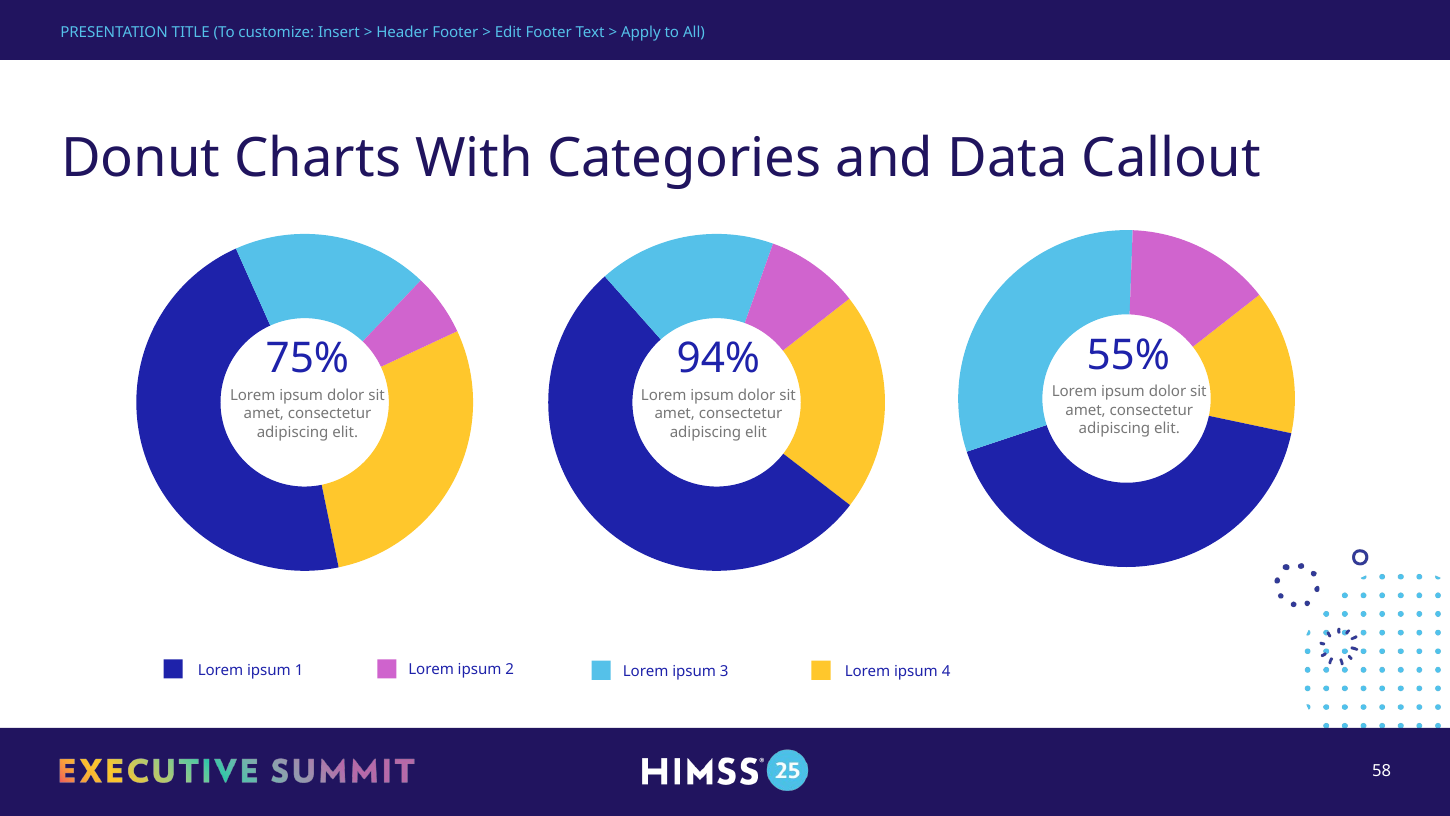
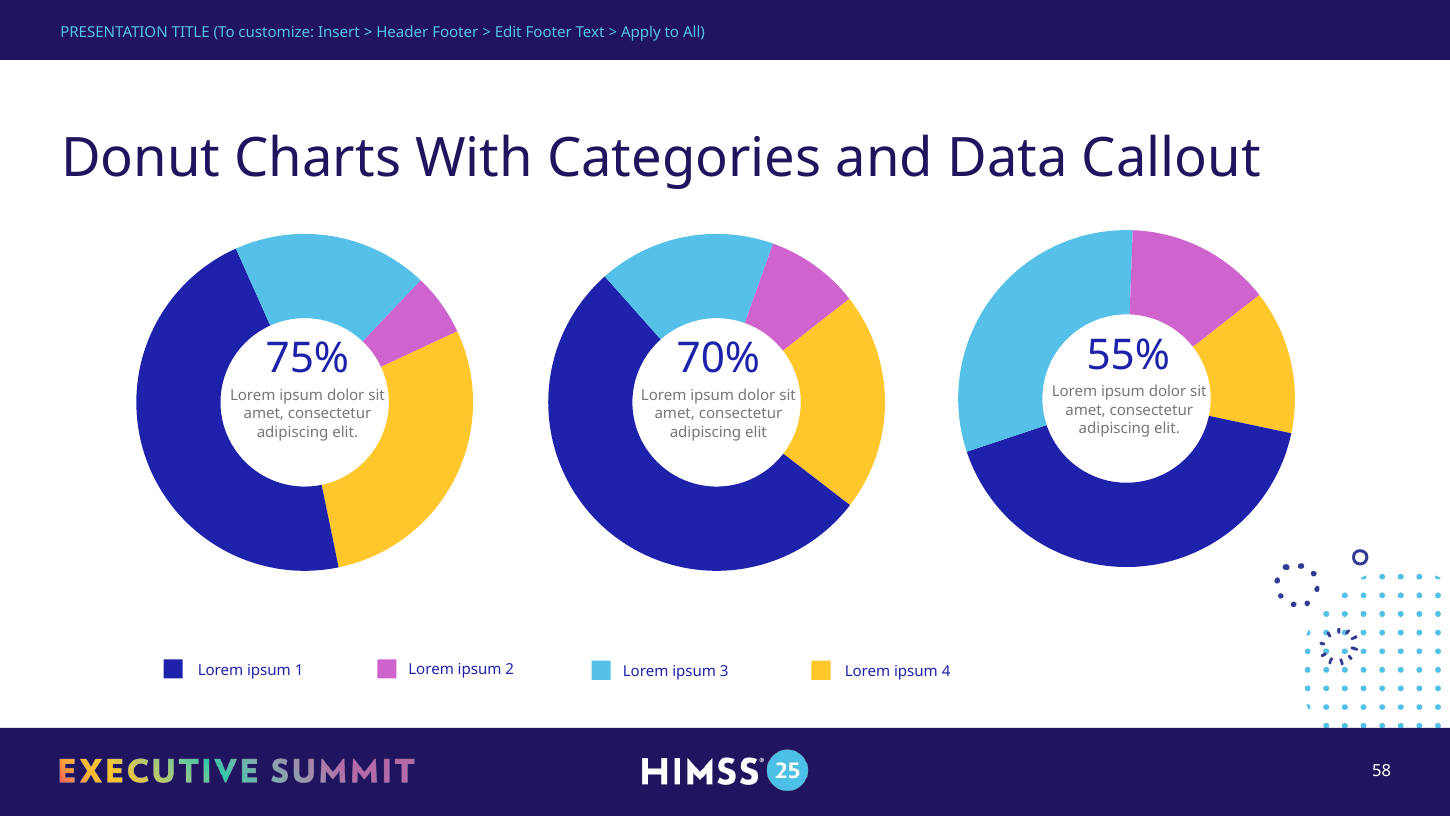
94%: 94% -> 70% (718, 359)
